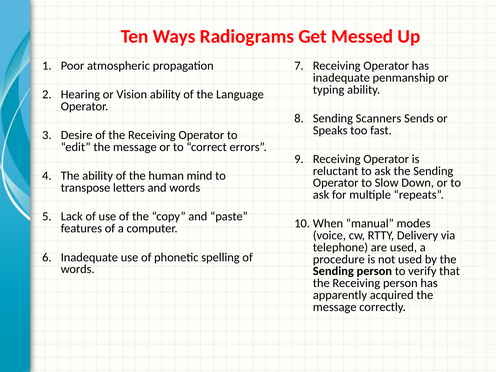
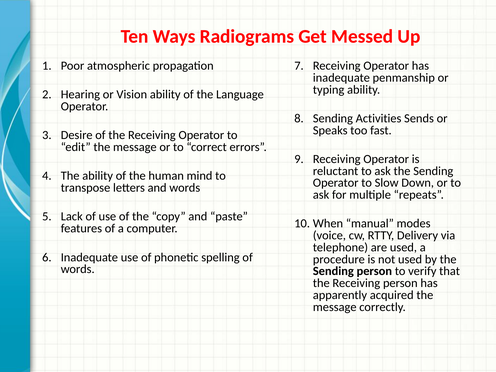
Scanners: Scanners -> Activities (379, 118)
